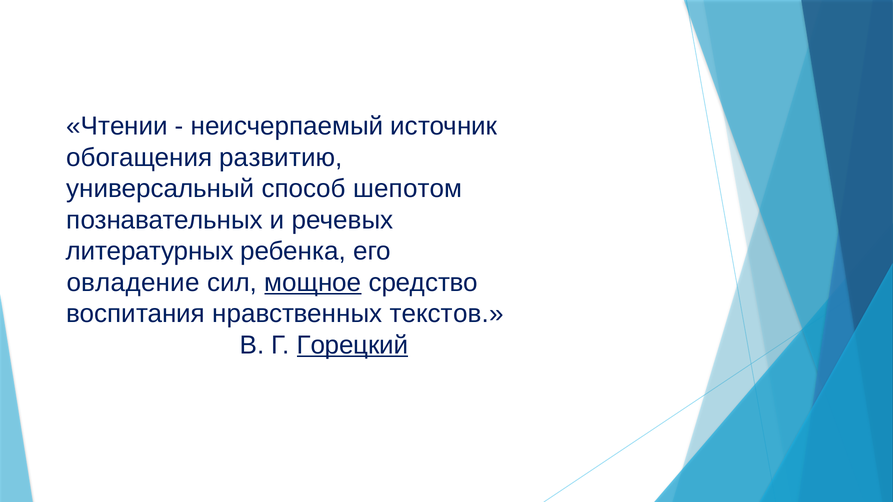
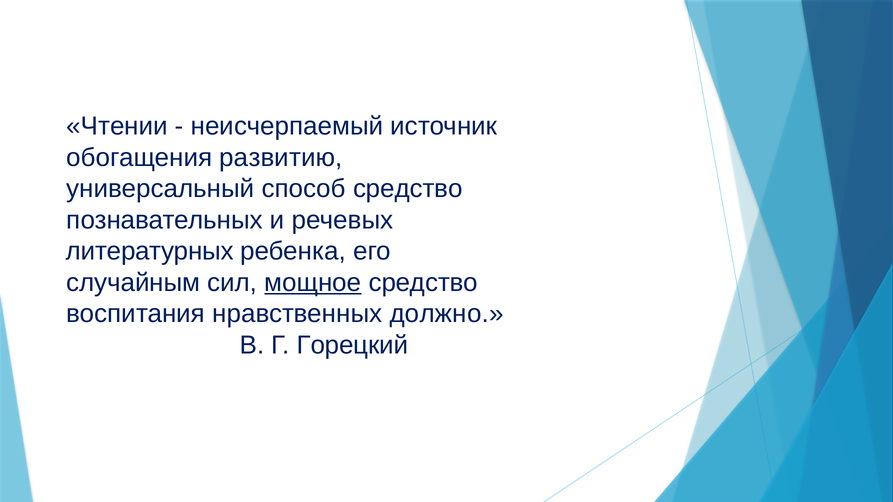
способ шепотом: шепотом -> средство (408, 189)
овладение: овладение -> случайным (133, 283)
текстов: текстов -> должно (447, 314)
Горецкий underline: present -> none (352, 345)
